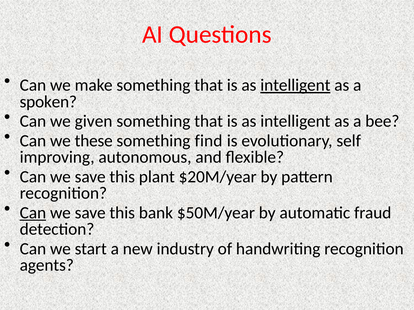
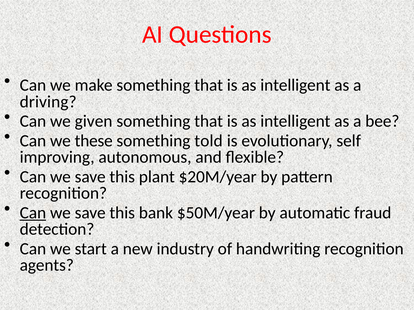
intelligent underline: present -> none (295, 85)
spoken: spoken -> driving (48, 102)
find: find -> told (209, 141)
